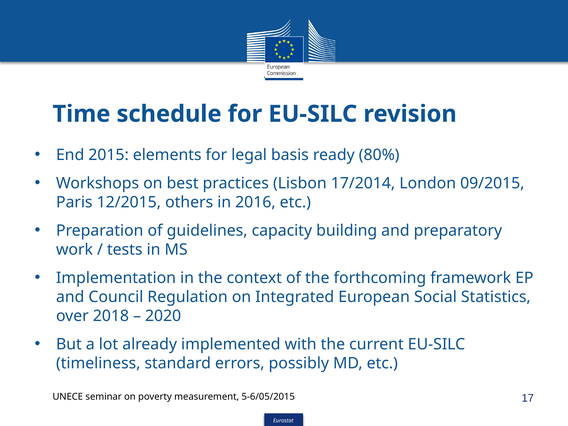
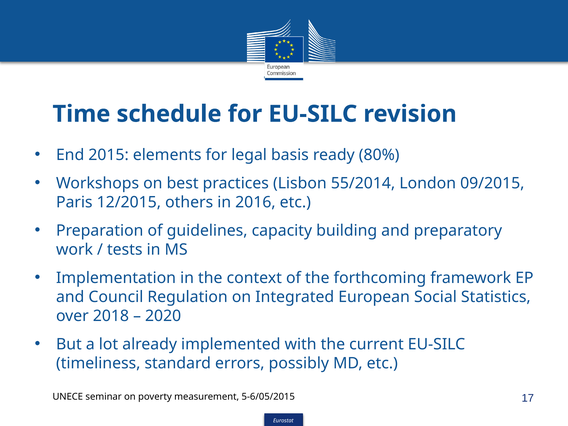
17/2014: 17/2014 -> 55/2014 (363, 183)
